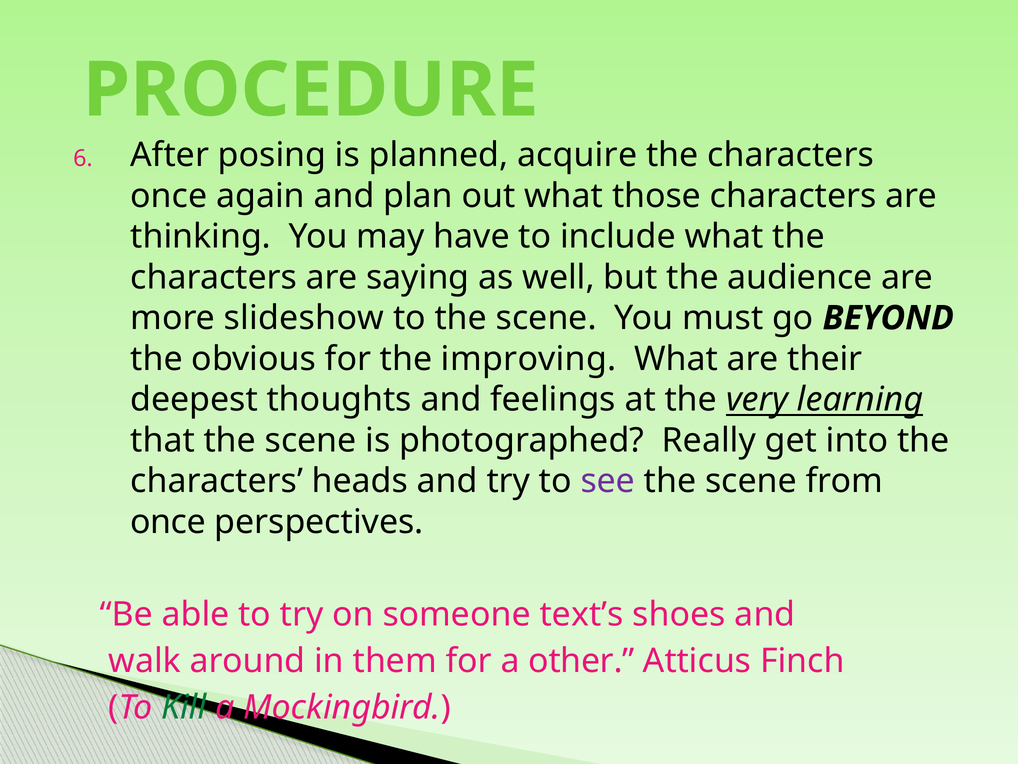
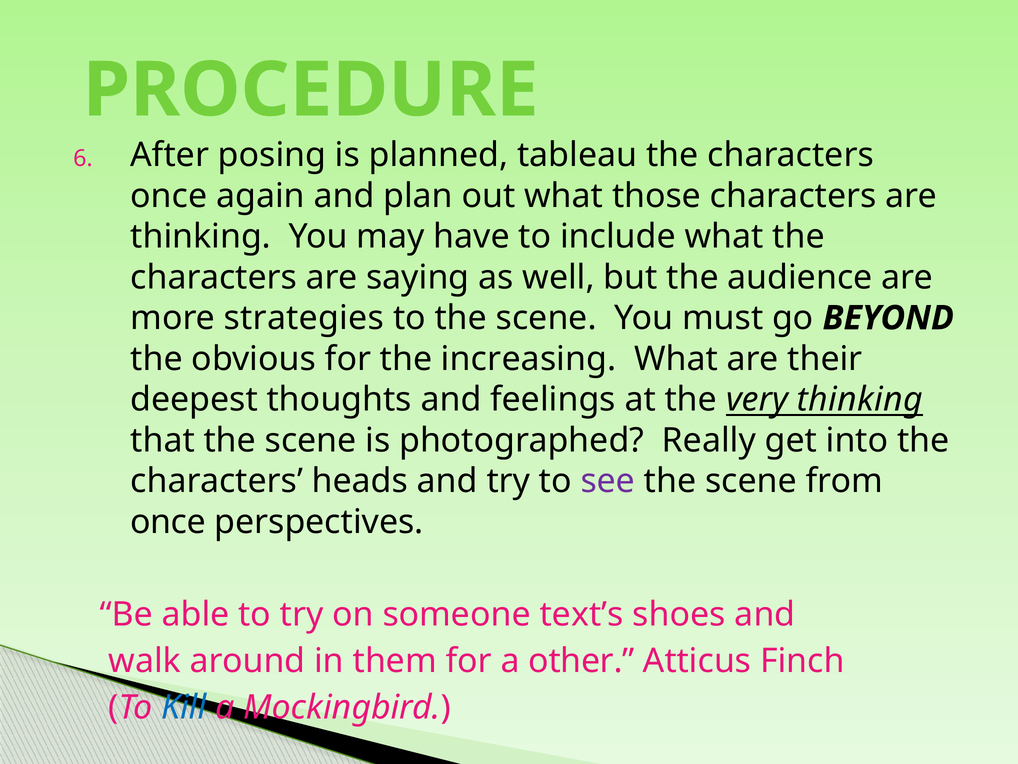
acquire: acquire -> tableau (577, 155)
slideshow: slideshow -> strategies (304, 318)
improving: improving -> increasing (529, 359)
very learning: learning -> thinking (860, 399)
Kill colour: green -> blue (184, 707)
